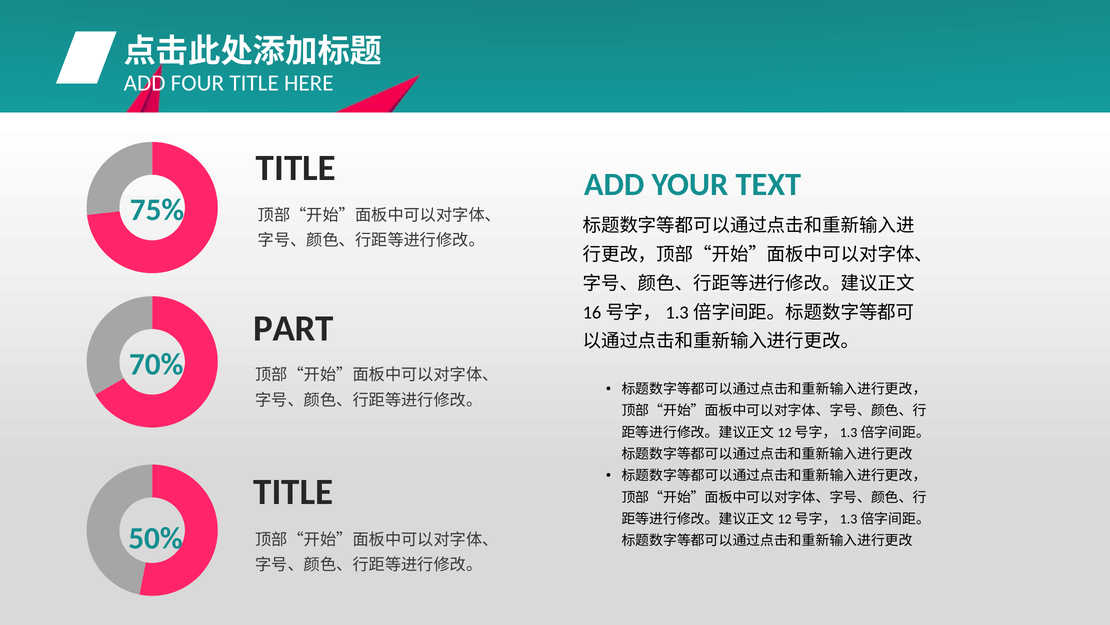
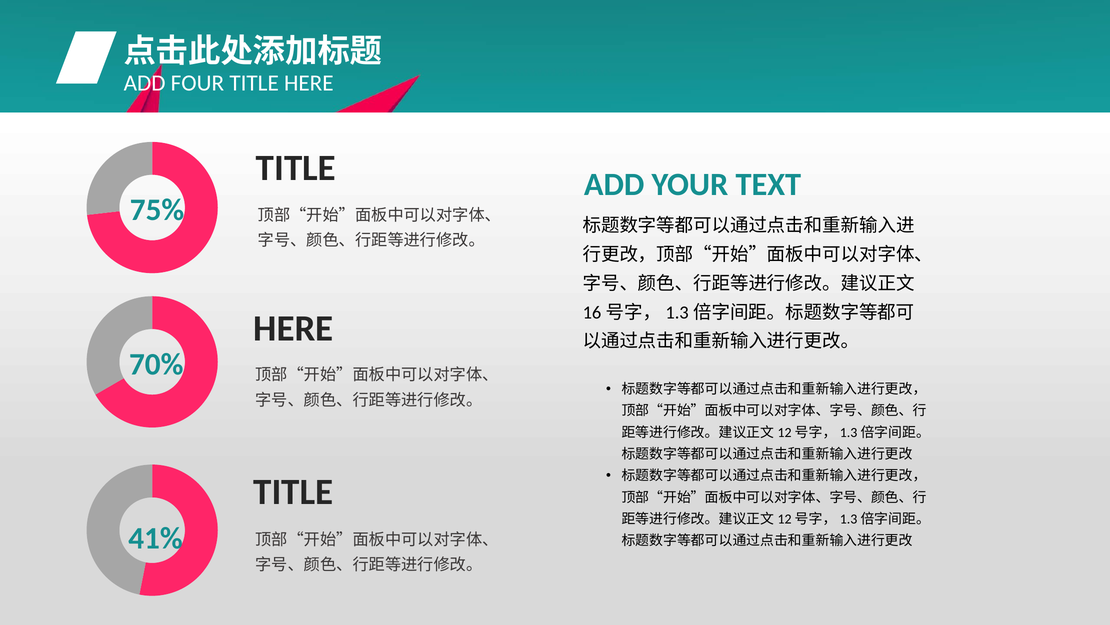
PART: PART -> HERE (293, 328)
50%: 50% -> 41% (155, 538)
